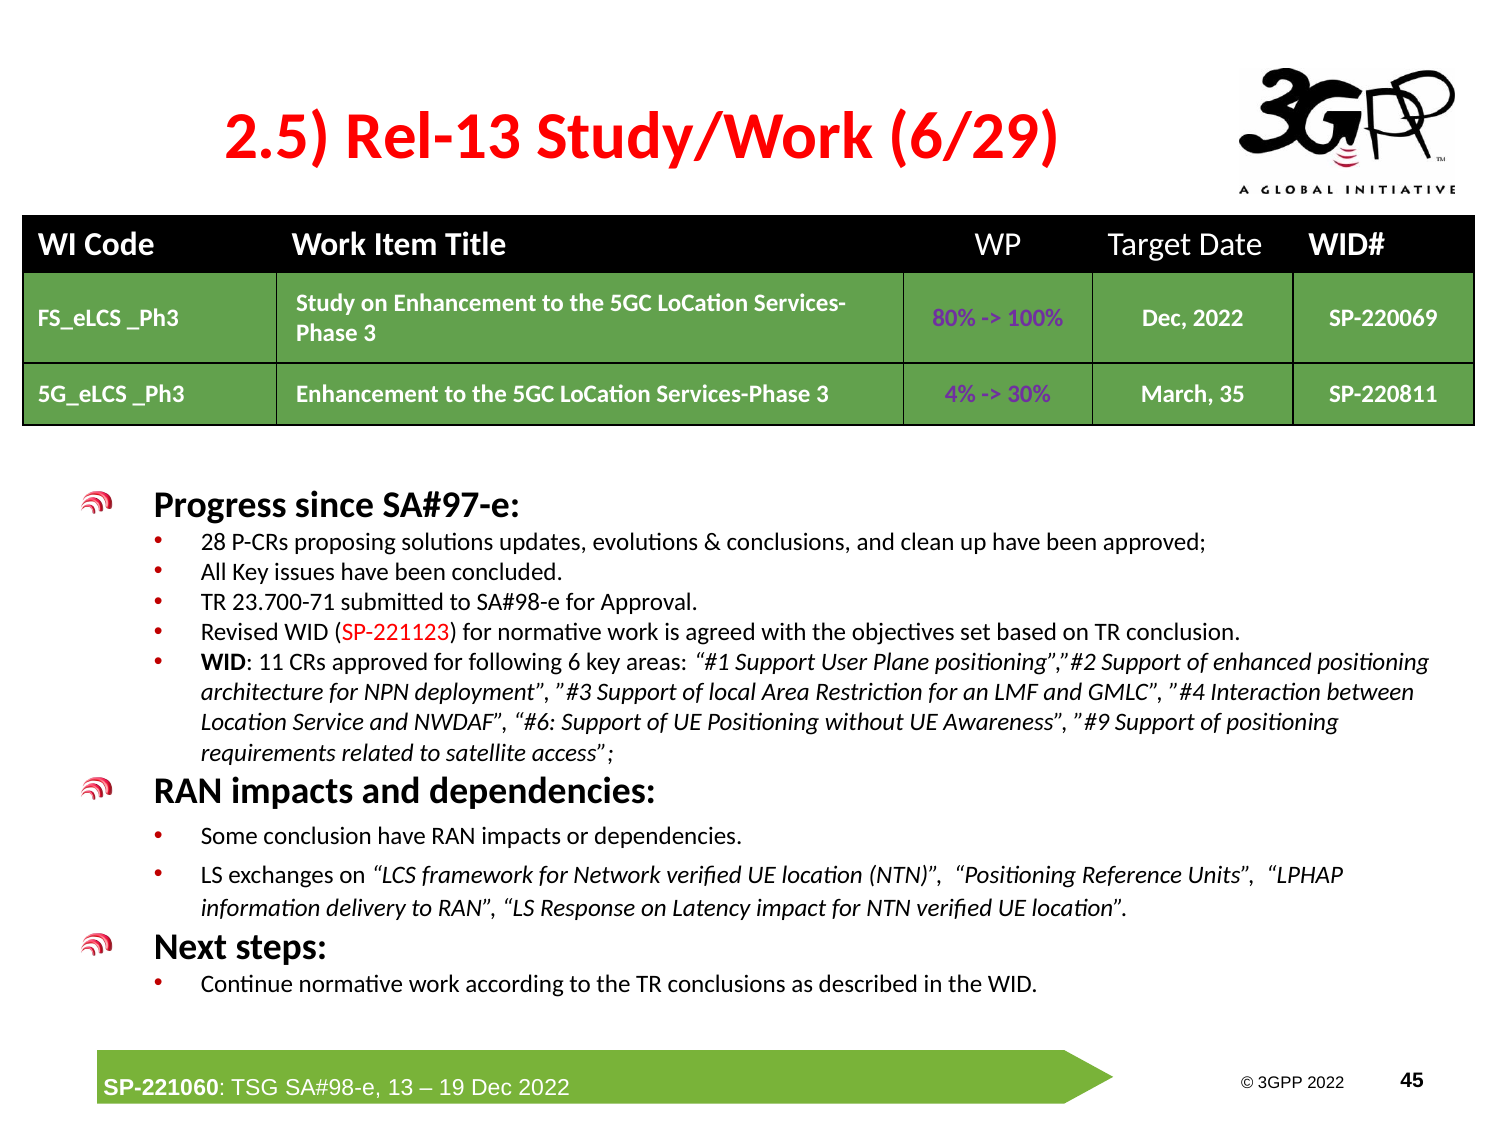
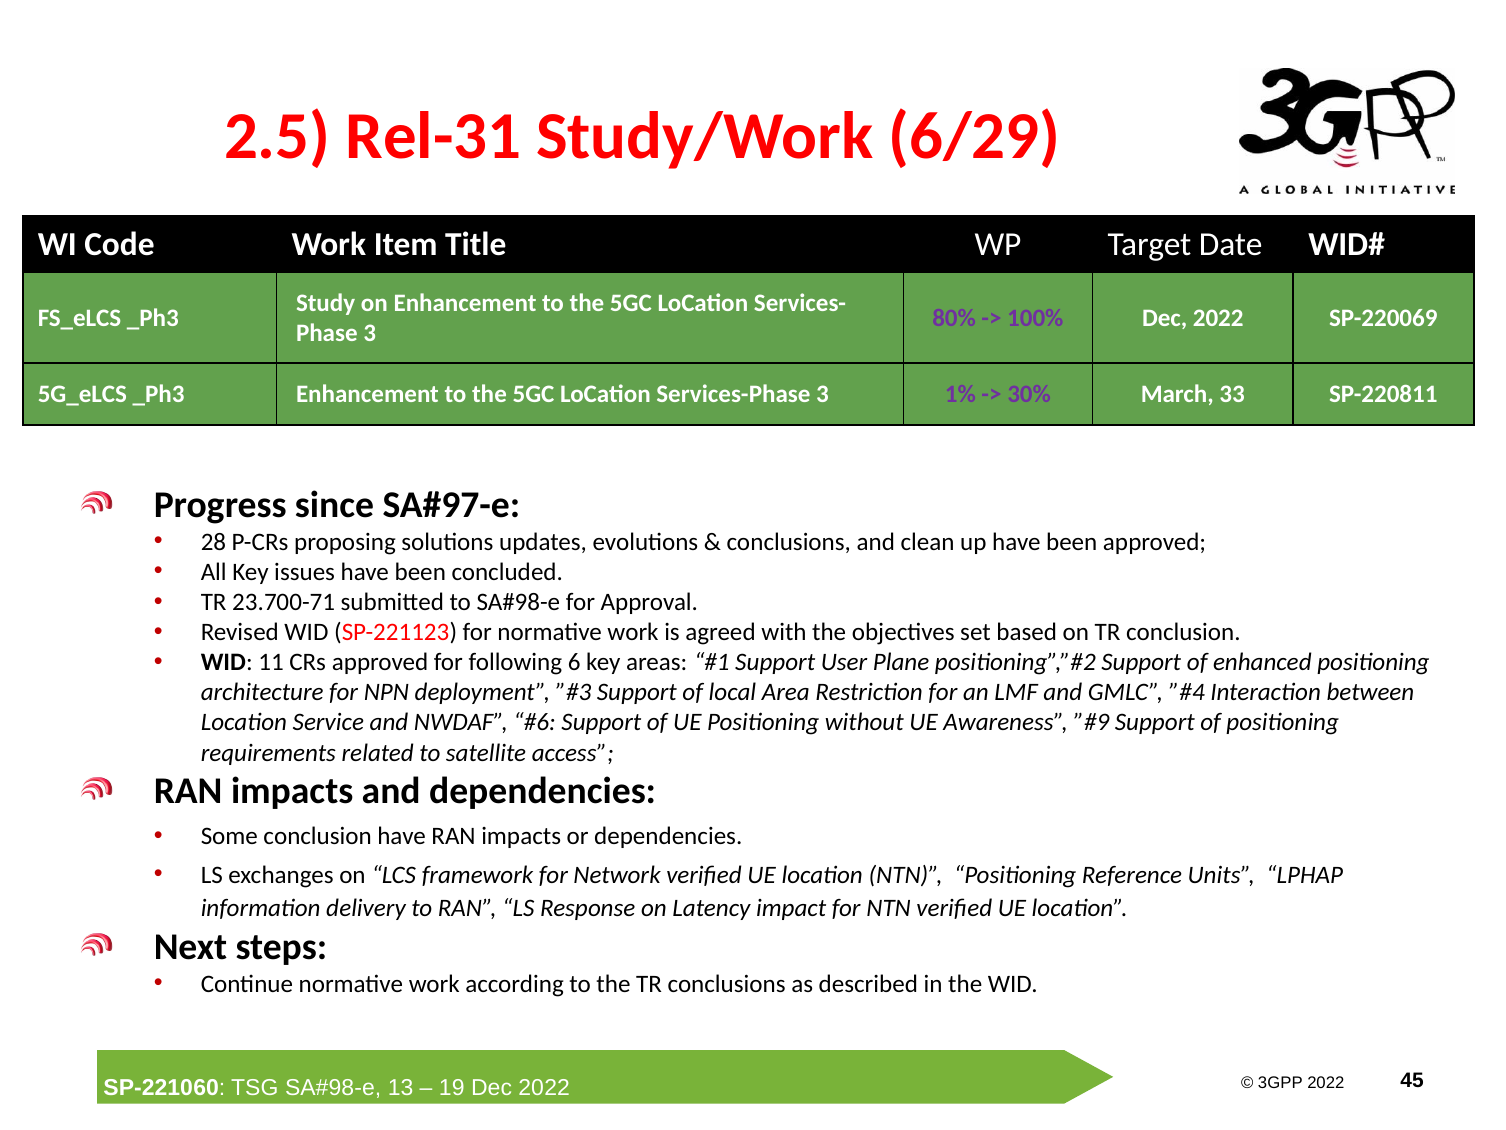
Rel-13: Rel-13 -> Rel-31 (433, 136)
4%: 4% -> 1% (960, 394)
35: 35 -> 33 (1232, 394)
